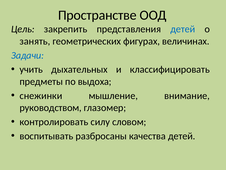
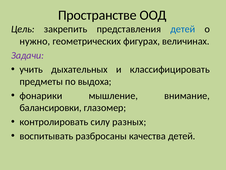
занять: занять -> нужно (35, 41)
Задачи colour: blue -> purple (28, 55)
снежинки: снежинки -> фонарики (41, 95)
руководством: руководством -> балансировки (51, 107)
словом: словом -> разных (129, 122)
